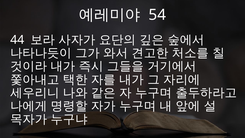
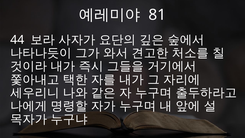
54: 54 -> 81 (157, 15)
